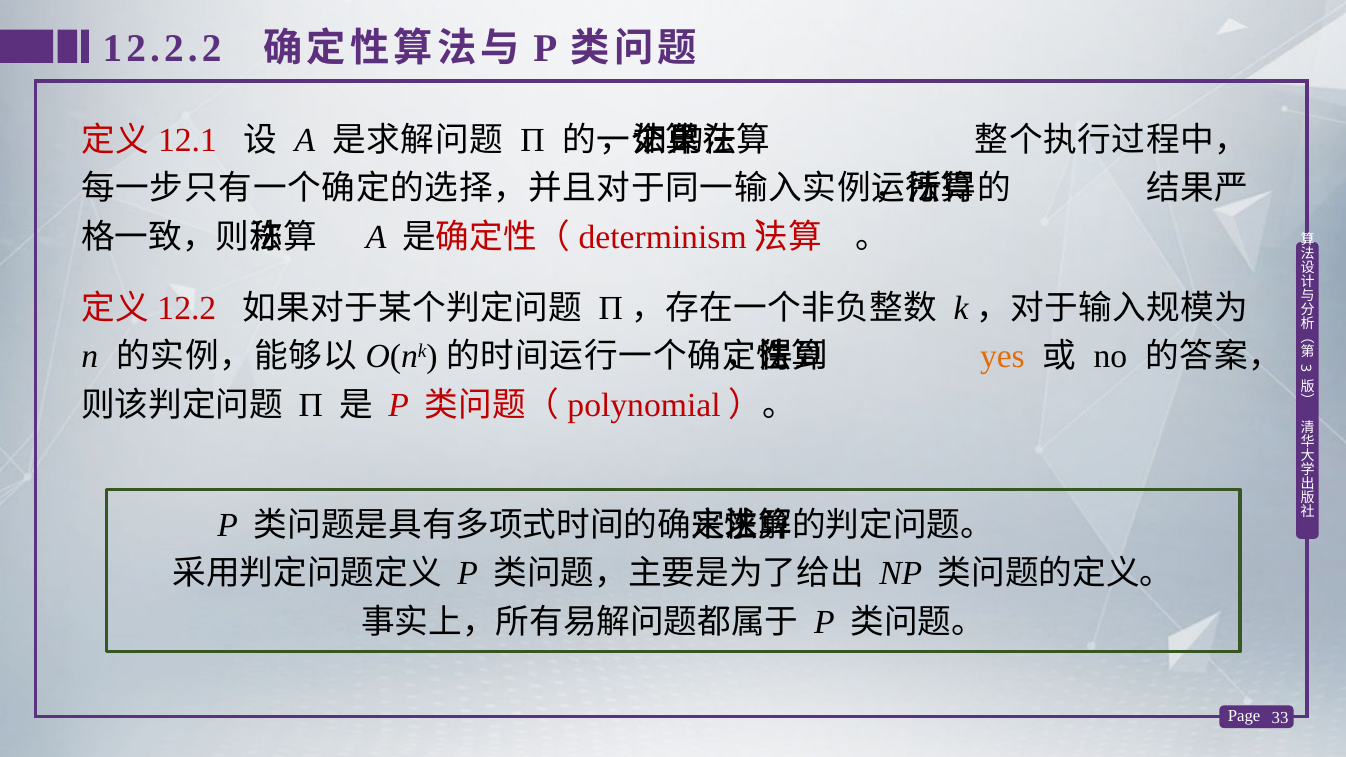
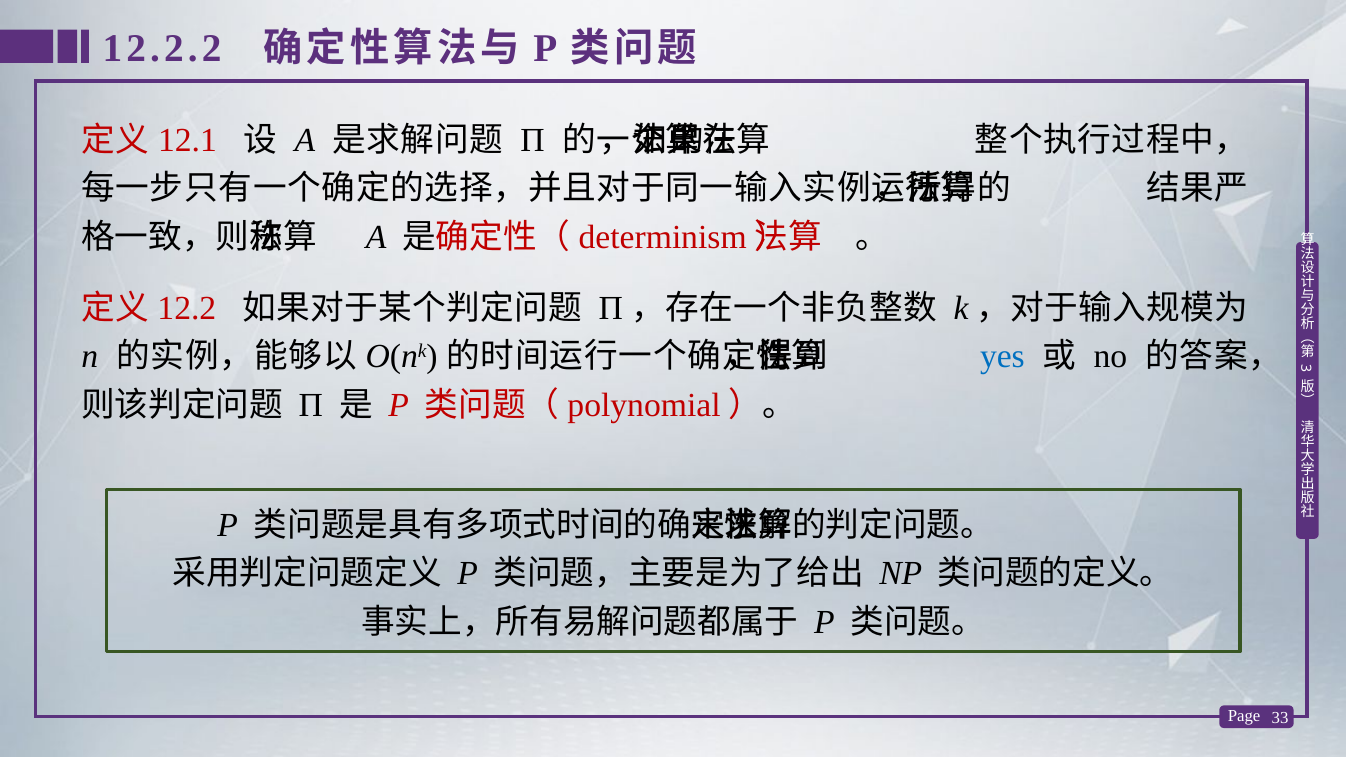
yes colour: orange -> blue (1002, 357)
